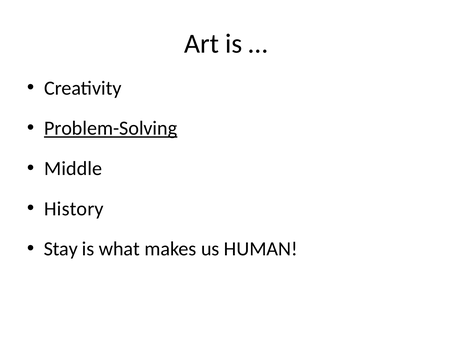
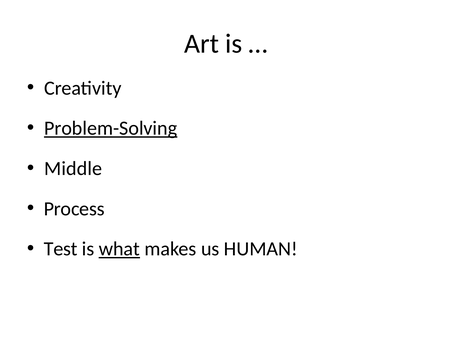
History: History -> Process (74, 209)
Stay: Stay -> Test (61, 249)
what underline: none -> present (119, 249)
